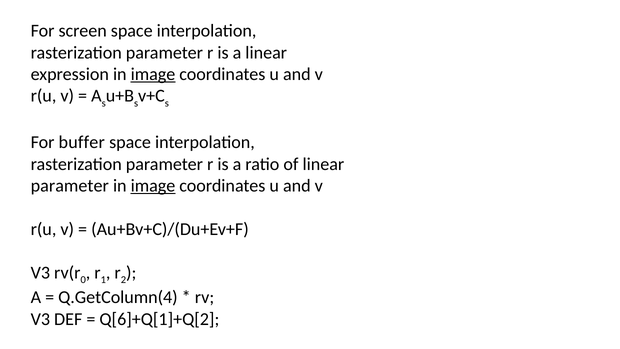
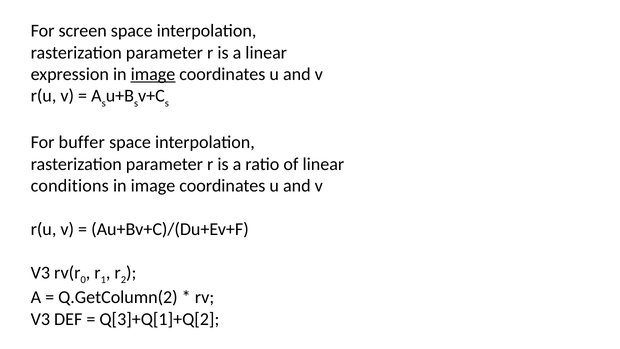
parameter: parameter -> conditions (70, 186)
image underline: present -> none (153, 186)
Q.GetColumn(4: Q.GetColumn(4 -> Q.GetColumn(2 (118, 297)
Q[6]+Q[1]+Q[2: Q[6]+Q[1]+Q[2 -> Q[3]+Q[1]+Q[2 (159, 319)
